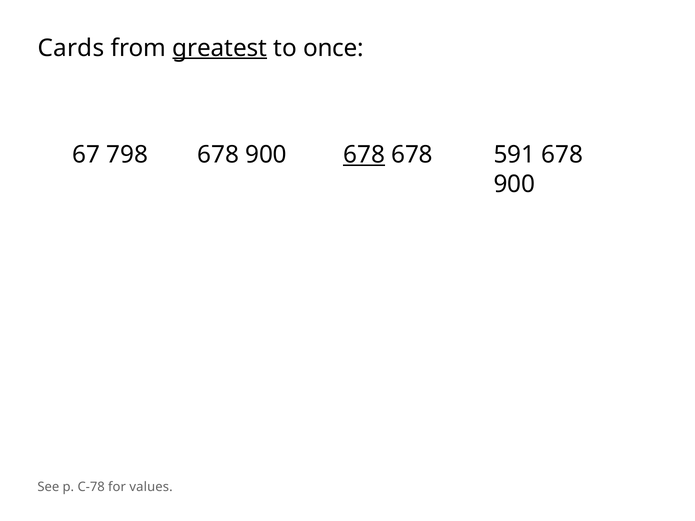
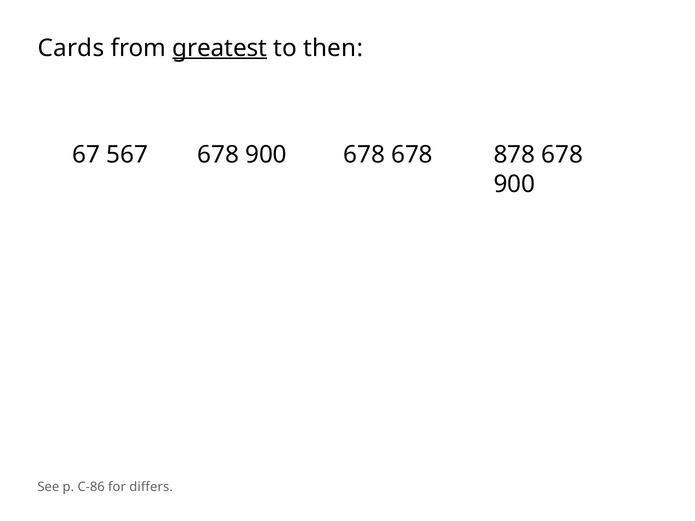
once: once -> then (333, 48)
798: 798 -> 567 (127, 155)
678 underline: present -> none (364, 155)
591: 591 -> 878 (514, 155)
C-78: C-78 -> C-86 (91, 487)
values: values -> differs (151, 487)
